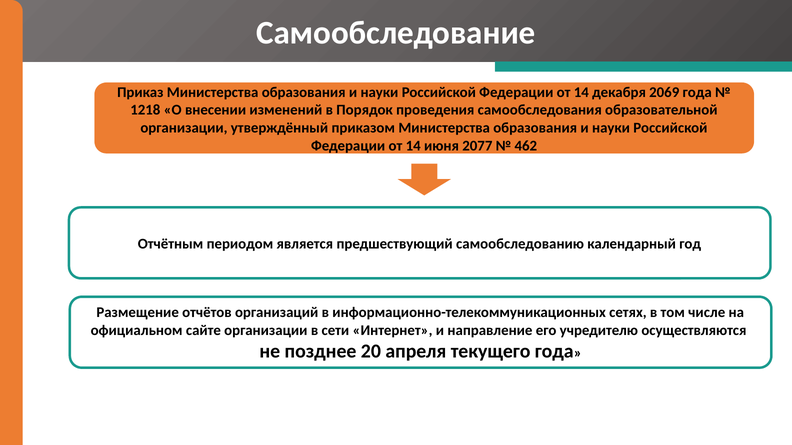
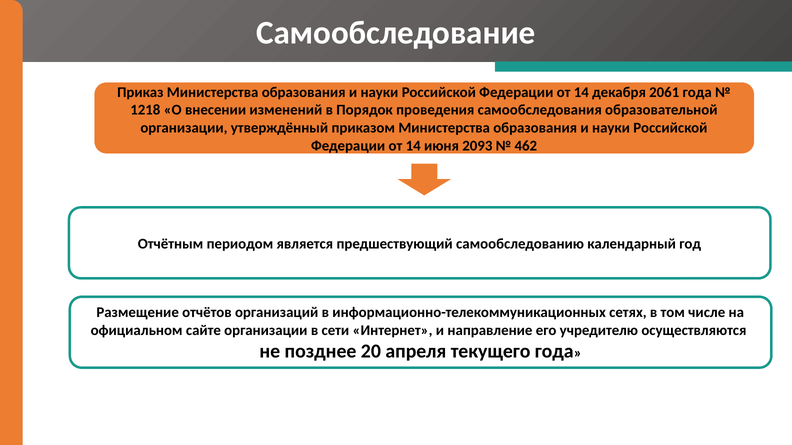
2069: 2069 -> 2061 (664, 92)
2077: 2077 -> 2093 (477, 146)
